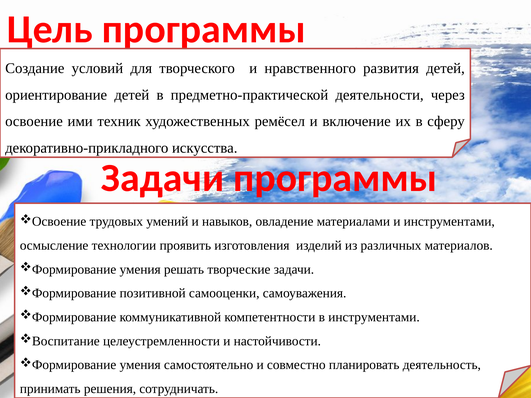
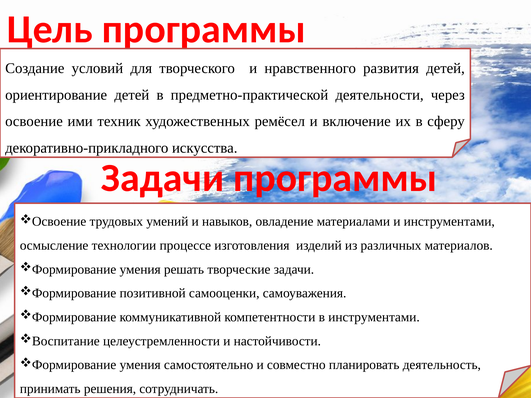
проявить: проявить -> процессе (185, 246)
